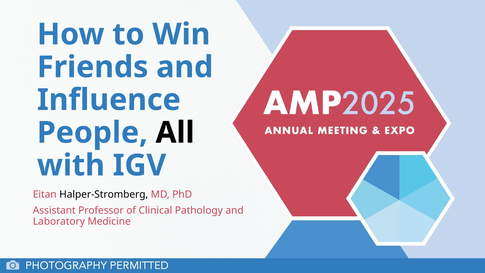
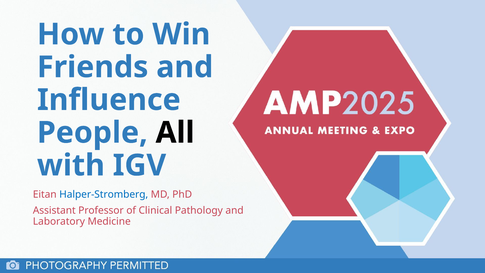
Halper-Stromberg colour: black -> blue (104, 194)
